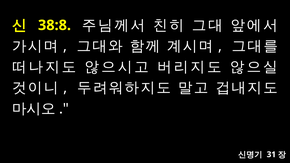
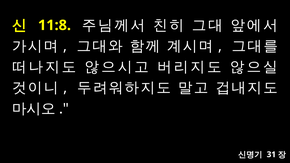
38:8: 38:8 -> 11:8 (54, 25)
